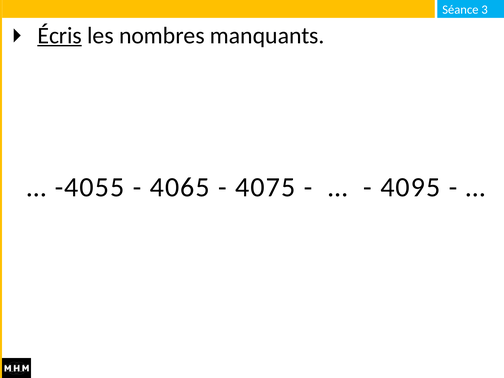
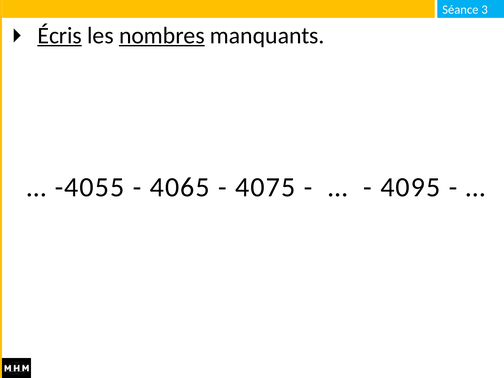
nombres underline: none -> present (162, 35)
